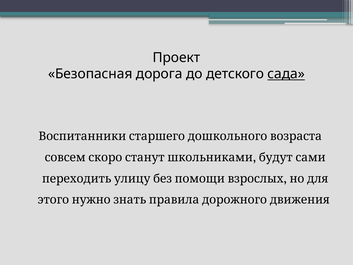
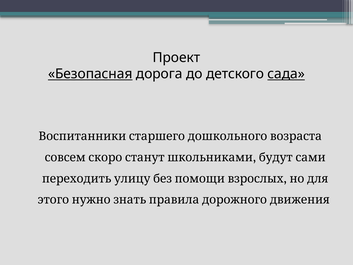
Безопасная underline: none -> present (90, 74)
